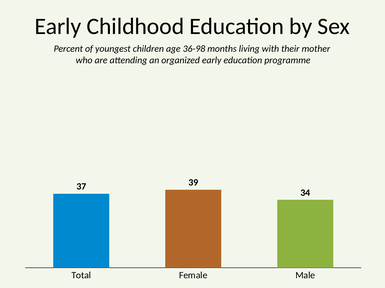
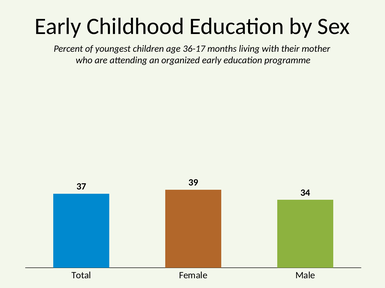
36-98: 36-98 -> 36-17 (194, 49)
